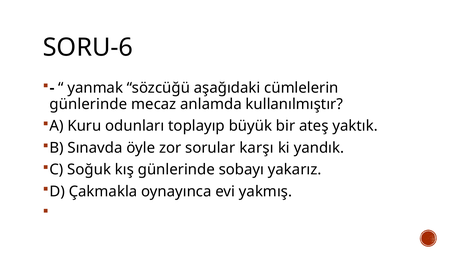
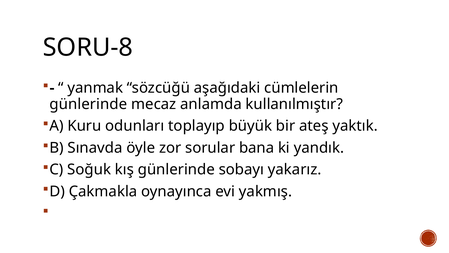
SORU-6: SORU-6 -> SORU-8 (88, 47)
karşı: karşı -> bana (257, 148)
